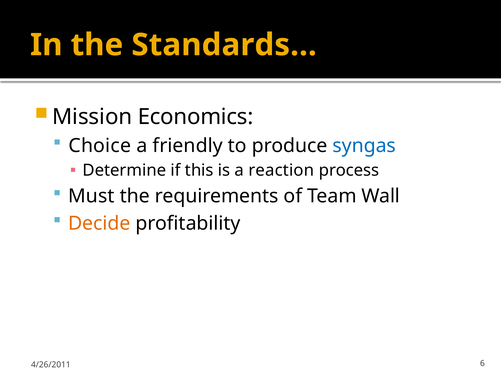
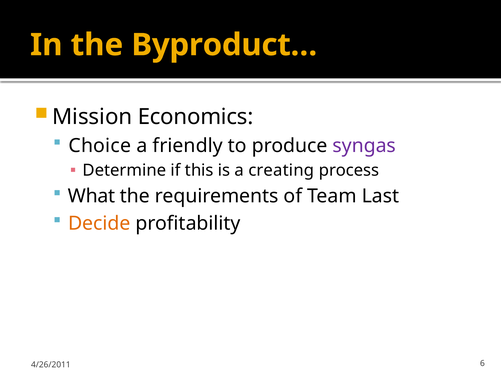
Standards…: Standards… -> Byproduct… (224, 45)
syngas colour: blue -> purple (364, 146)
reaction: reaction -> creating (281, 171)
Must: Must -> What (92, 197)
Wall: Wall -> Last (381, 197)
